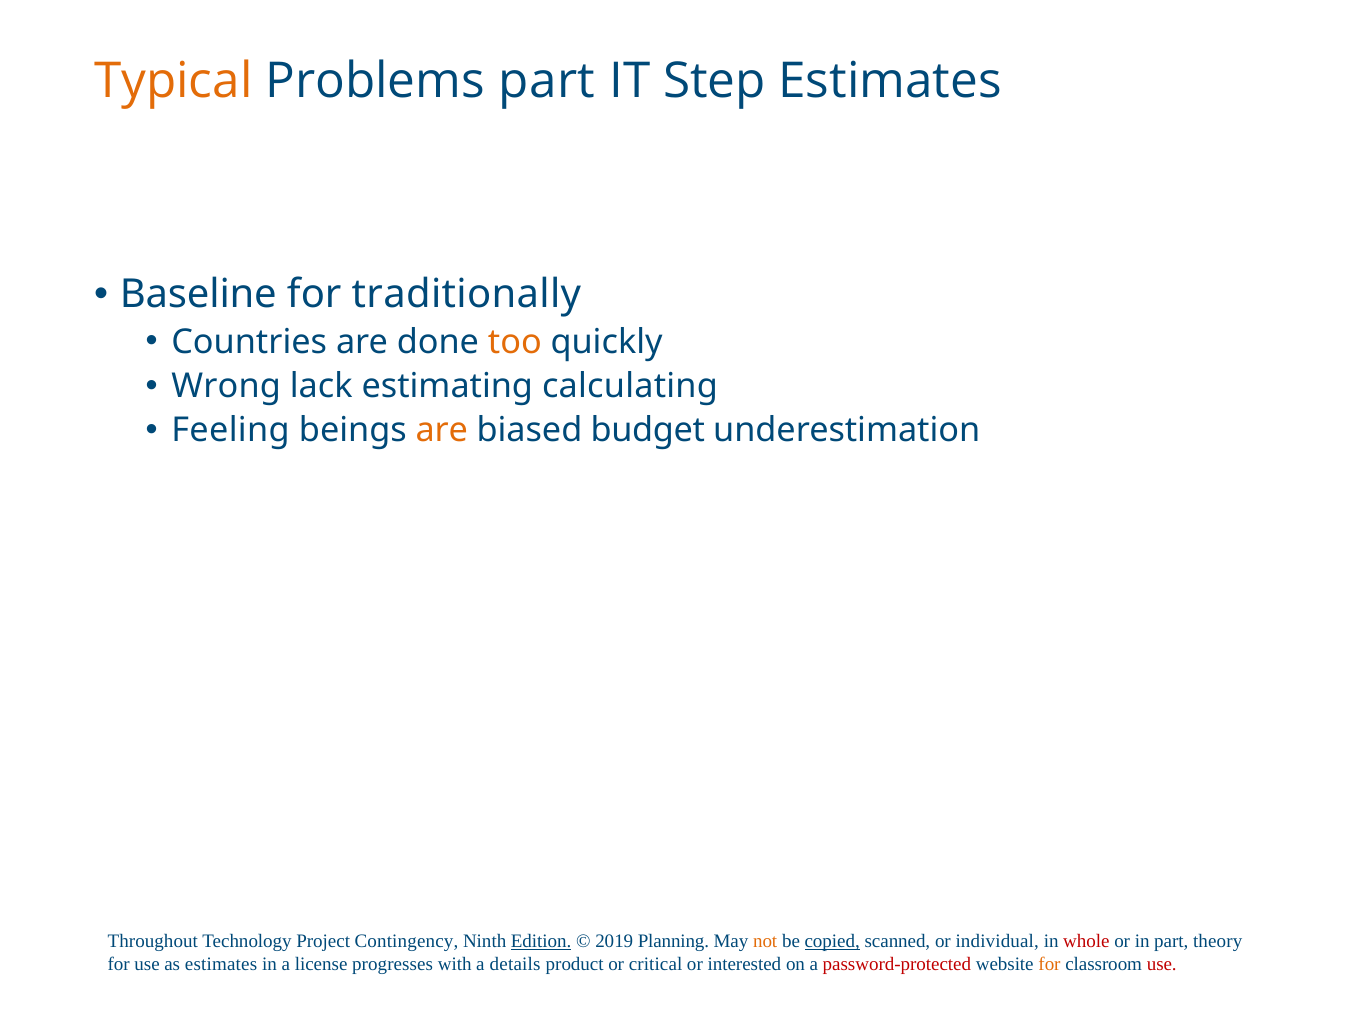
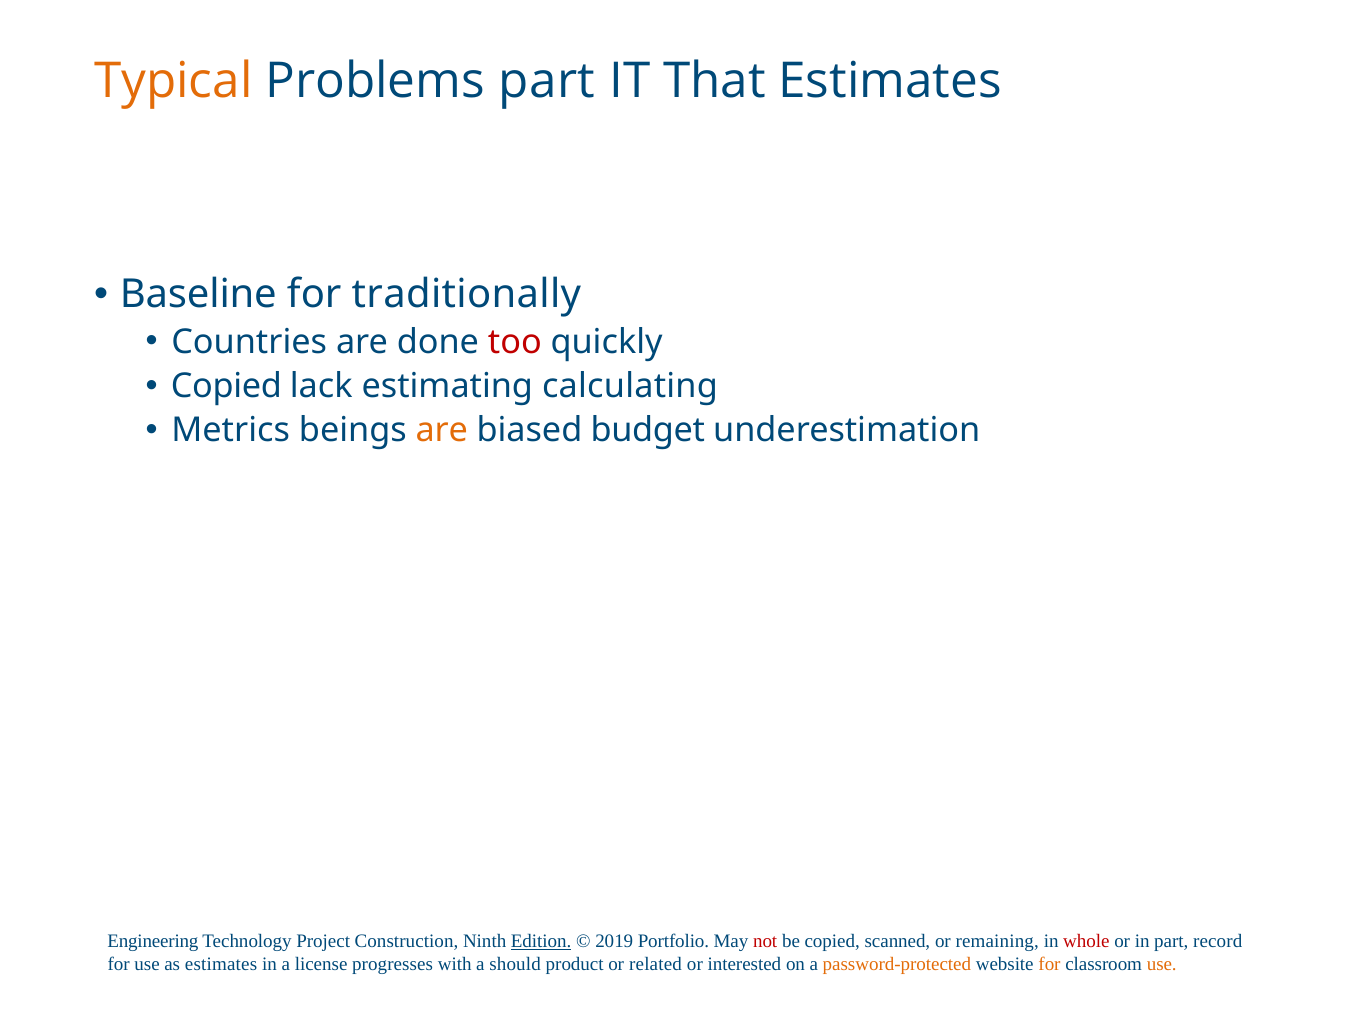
Step: Step -> That (715, 81)
too colour: orange -> red (515, 342)
Wrong: Wrong -> Copied (226, 386)
Feeling: Feeling -> Metrics (231, 430)
Throughout: Throughout -> Engineering (153, 942)
Contingency: Contingency -> Construction (407, 942)
Planning: Planning -> Portfolio (673, 942)
not colour: orange -> red (765, 942)
copied underline: present -> none (832, 942)
individual: individual -> remaining (997, 942)
theory: theory -> record (1218, 942)
details: details -> should (515, 965)
critical: critical -> related (656, 965)
password-protected colour: red -> orange (897, 965)
use colour: red -> orange (1162, 965)
